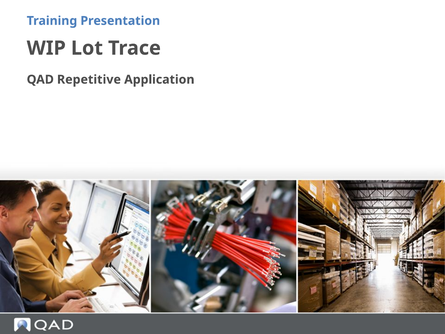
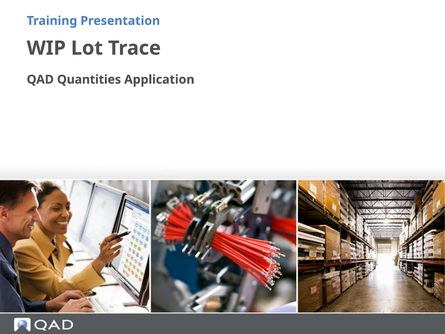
Repetitive: Repetitive -> Quantities (89, 80)
